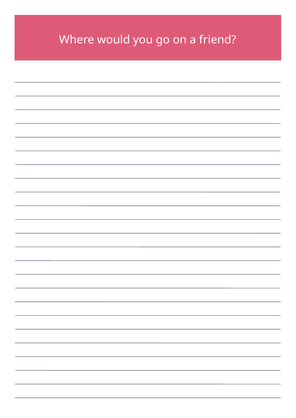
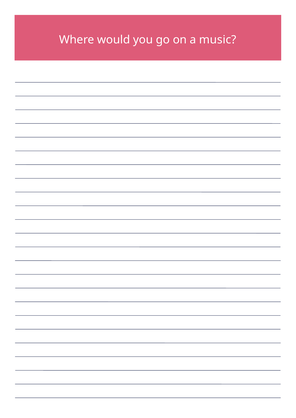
friend: friend -> music (218, 40)
